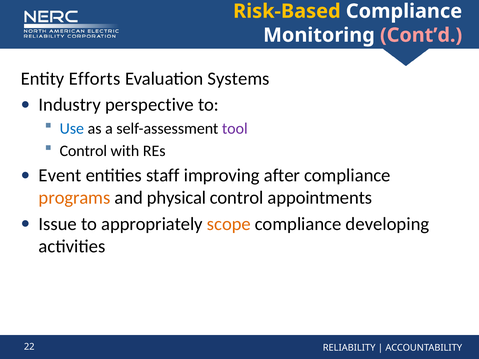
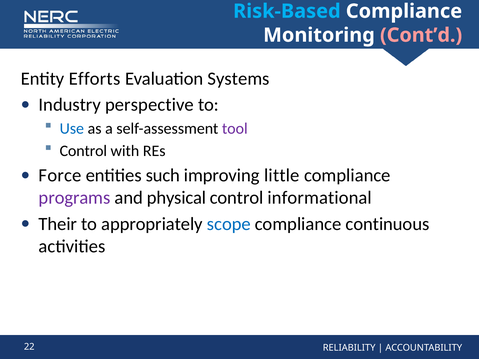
Risk-Based colour: yellow -> light blue (287, 11)
Event: Event -> Force (60, 176)
staff: staff -> such (163, 176)
after: after -> little (282, 176)
programs colour: orange -> purple (75, 198)
appointments: appointments -> informational (320, 198)
Issue: Issue -> Their (58, 224)
scope colour: orange -> blue (229, 224)
developing: developing -> continuous (388, 224)
